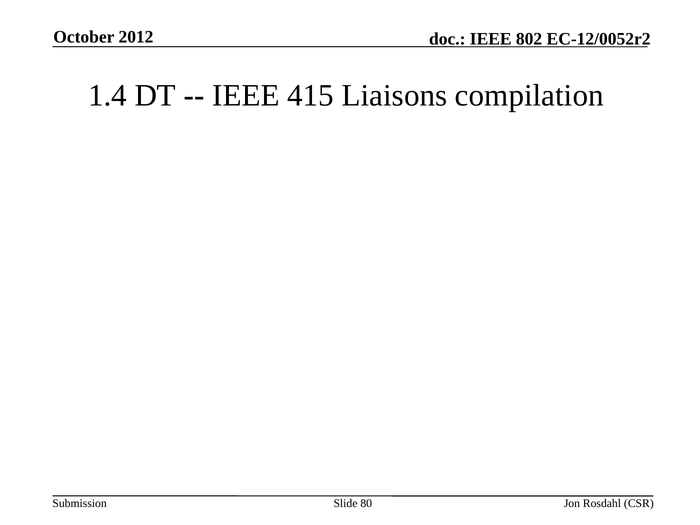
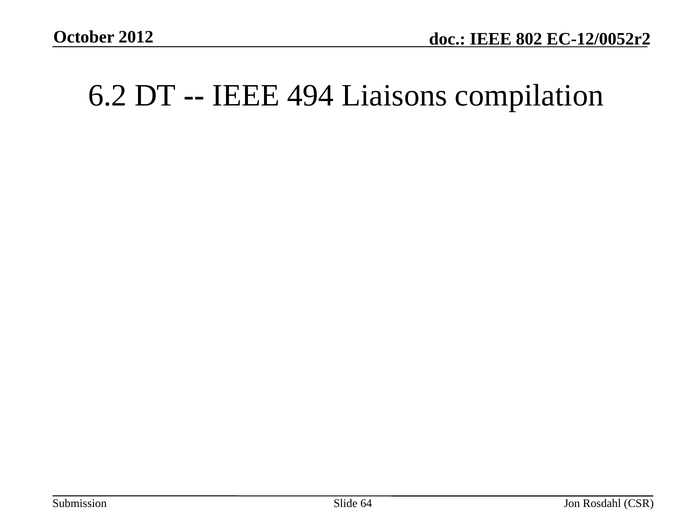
1.4: 1.4 -> 6.2 (107, 95)
415: 415 -> 494 (311, 95)
80: 80 -> 64 (366, 504)
